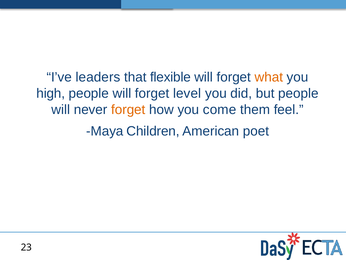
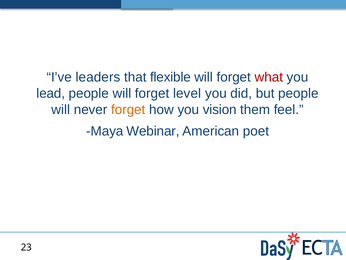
what colour: orange -> red (269, 77)
high: high -> lead (51, 93)
come: come -> vision (220, 109)
Children: Children -> Webinar (153, 131)
